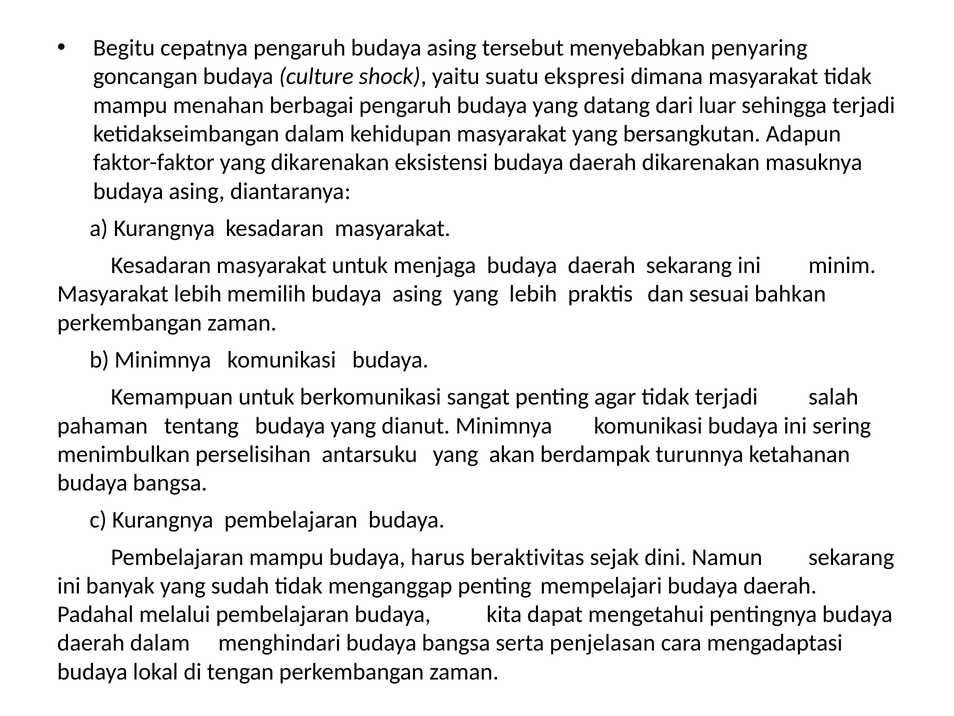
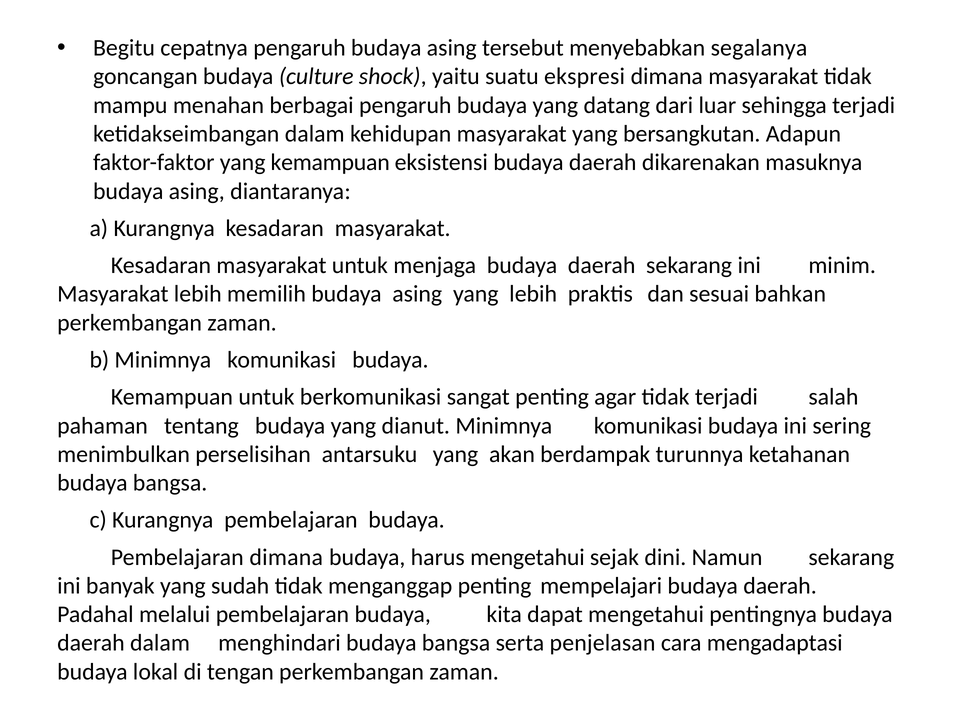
penyaring: penyaring -> segalanya (759, 48)
yang dikarenakan: dikarenakan -> kemampuan (330, 162)
Pembelajaran mampu: mampu -> dimana (286, 557)
harus beraktivitas: beraktivitas -> mengetahui (527, 557)
